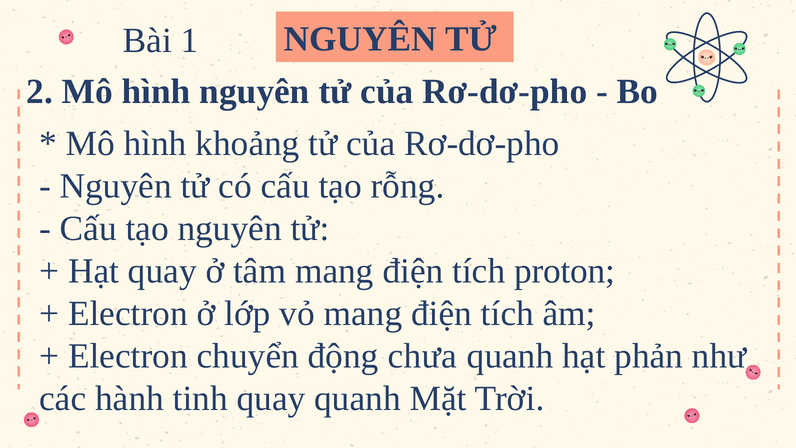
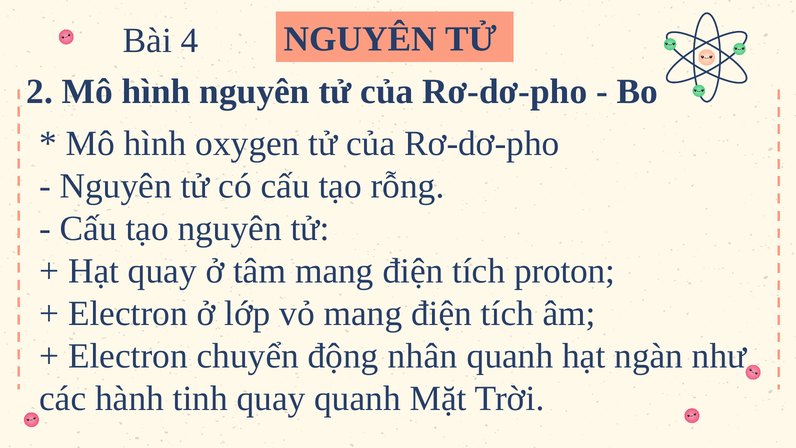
1: 1 -> 4 (190, 41)
khoảng: khoảng -> oxygen (248, 144)
chưa: chưa -> nhân (423, 356)
phản: phản -> ngàn (649, 356)
